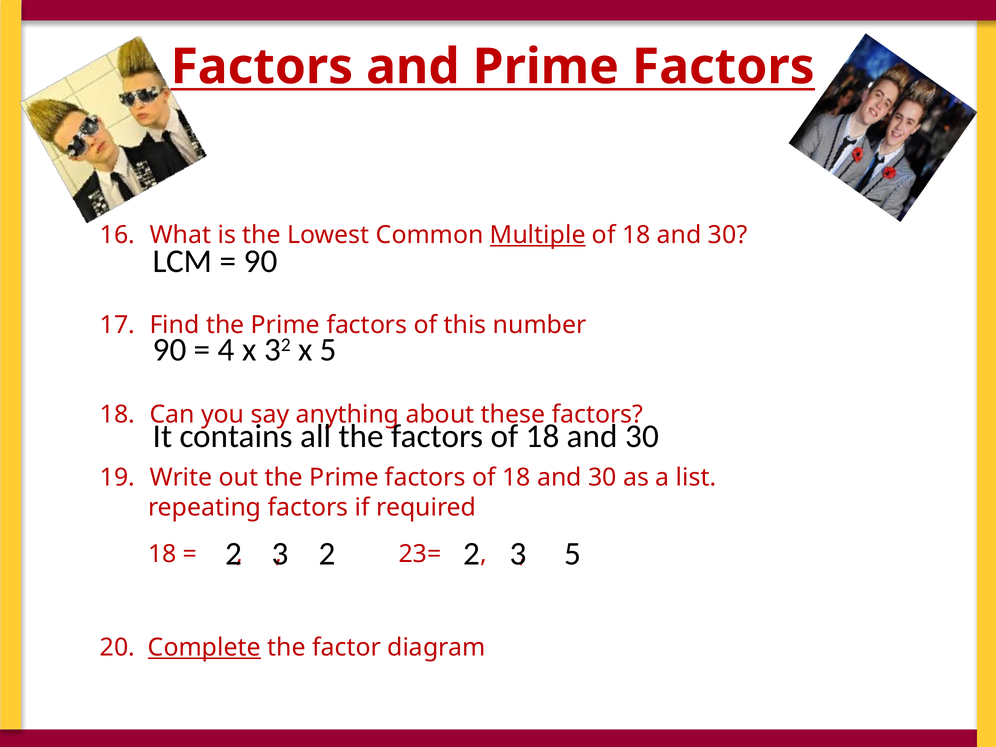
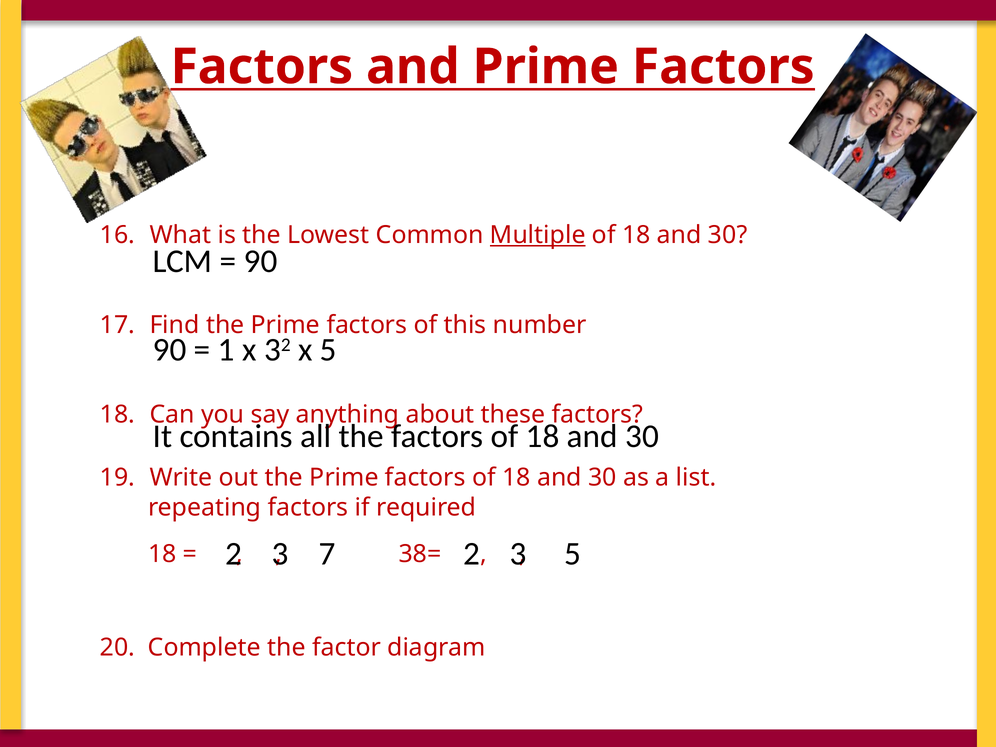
4: 4 -> 1 (226, 350)
2: 2 -> 7 (327, 554)
23=: 23= -> 38= (420, 554)
Complete underline: present -> none (204, 648)
